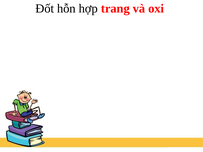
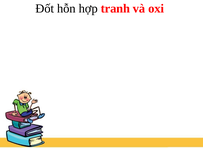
trang: trang -> tranh (115, 8)
